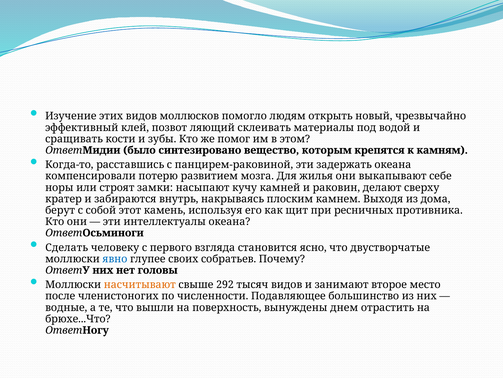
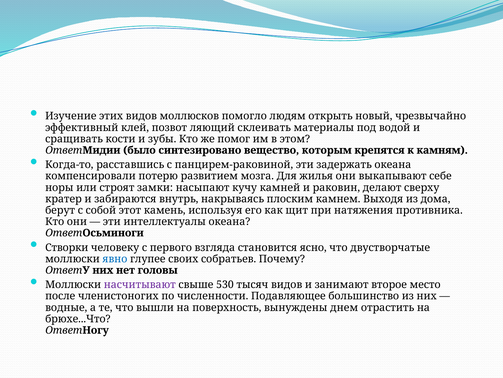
ресничных: ресничных -> натяжения (364, 210)
Сделать: Сделать -> Створки (67, 247)
насчитывают colour: orange -> purple (140, 284)
292: 292 -> 530 (225, 284)
